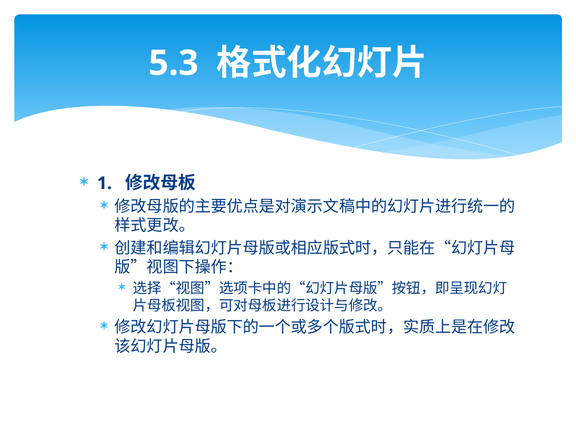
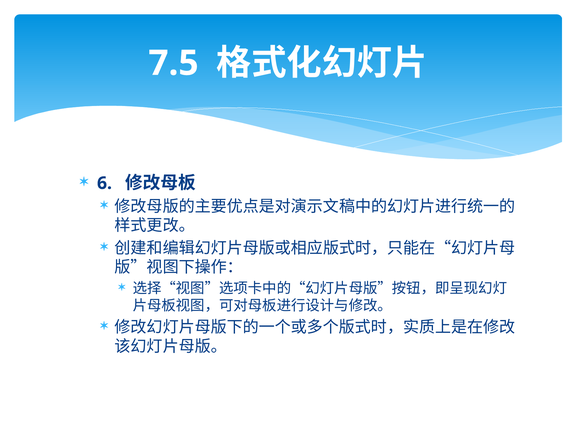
5.3: 5.3 -> 7.5 (173, 63)
1: 1 -> 6 (104, 183)
